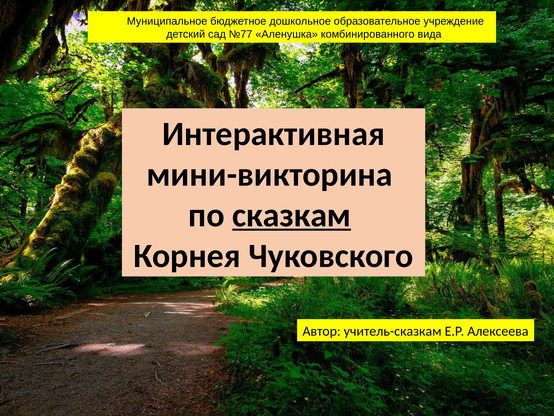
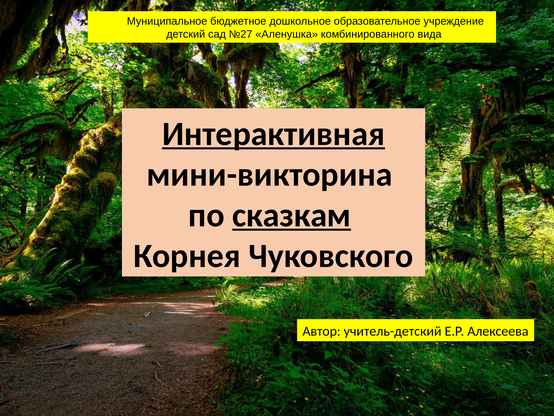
№77: №77 -> №27 (241, 34)
Интерактивная underline: none -> present (273, 134)
учитель-сказкам: учитель-сказкам -> учитель-детский (393, 331)
